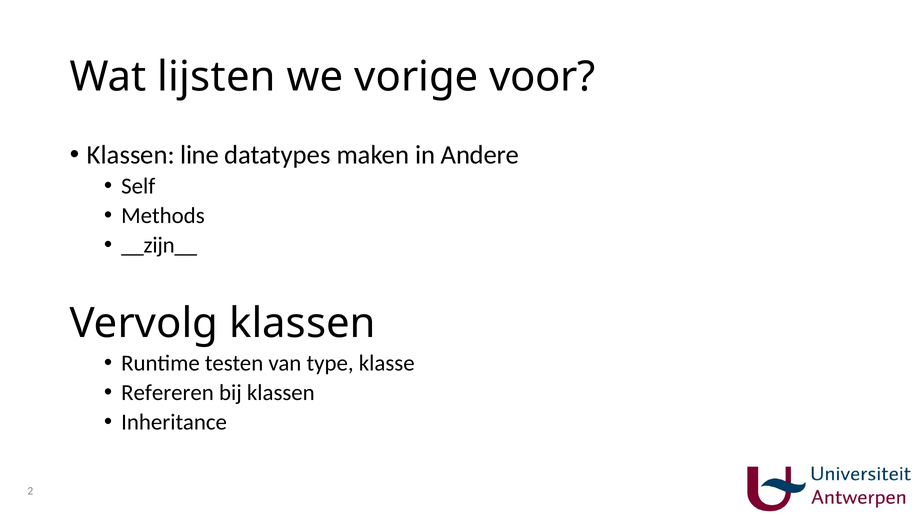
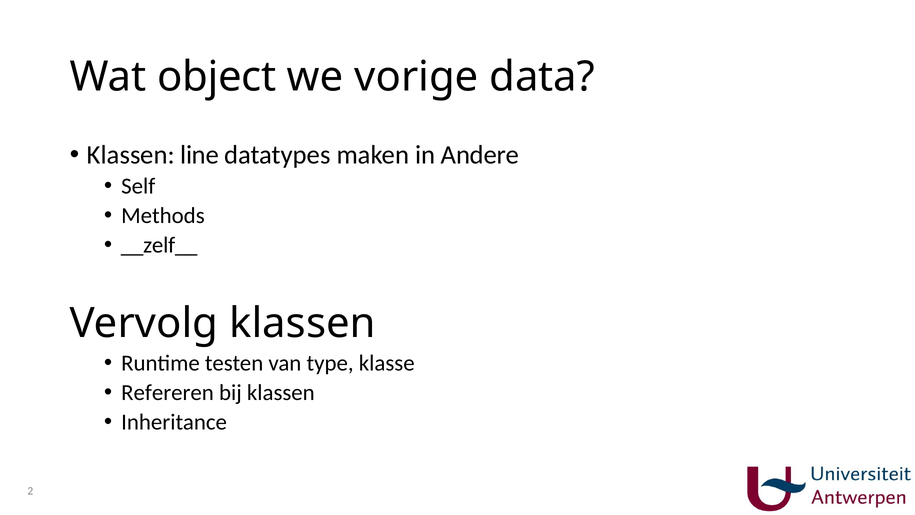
lijsten: lijsten -> object (217, 77)
voor: voor -> data (542, 77)
__zijn__: __zijn__ -> __zelf__ (159, 245)
